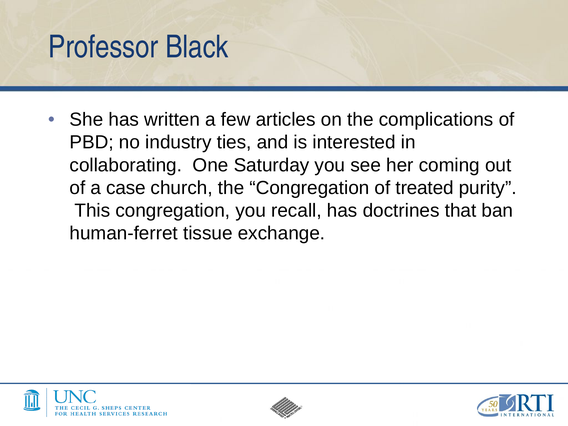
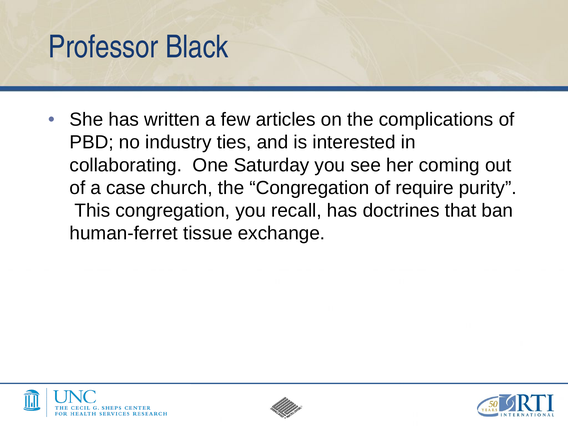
treated: treated -> require (425, 188)
